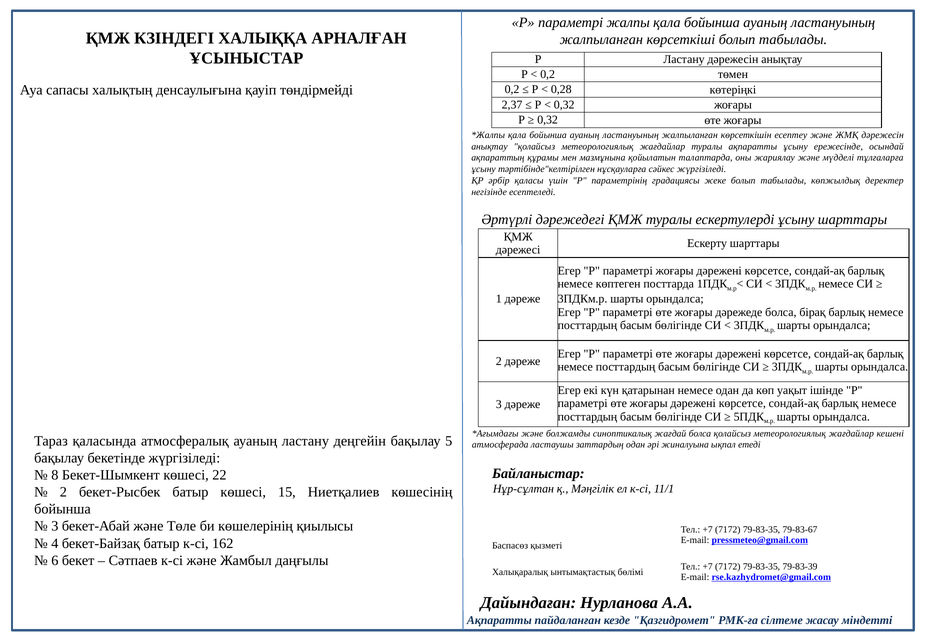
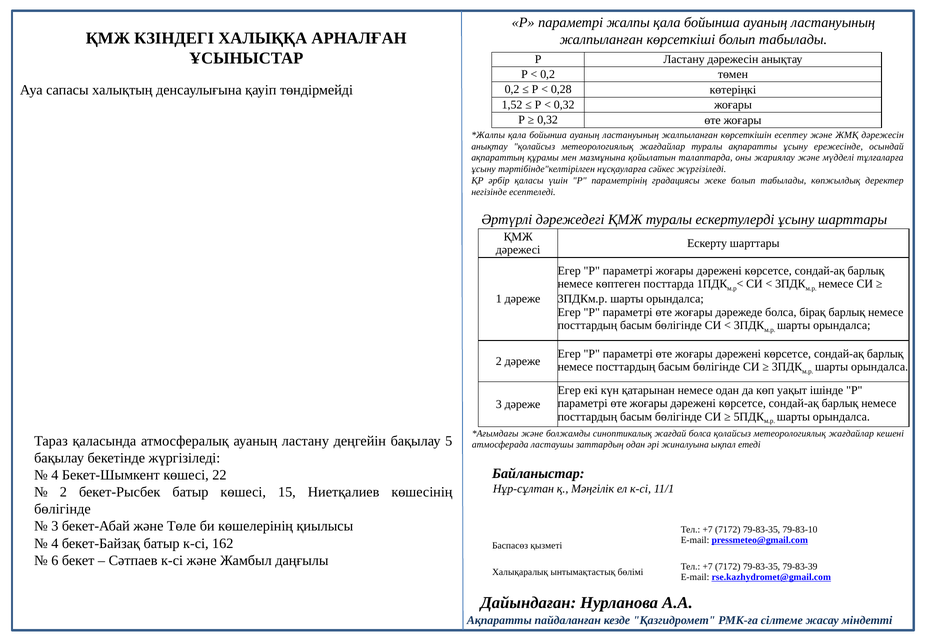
2,37: 2,37 -> 1,52 (512, 105)
8: 8 -> 4 (55, 475)
бойынша: бойынша -> бөлігінде (62, 509)
79-83-67: 79-83-67 -> 79-83-10 (800, 530)
